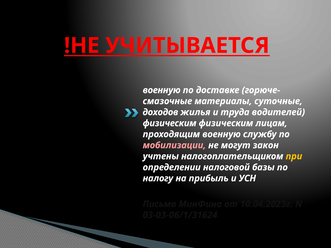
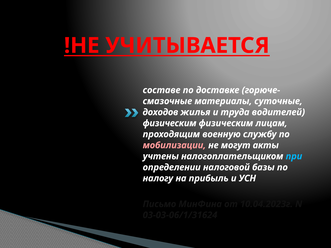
военную: военную -> составе (162, 90)
закон: закон -> акты (266, 145)
при colour: yellow -> light blue (294, 156)
